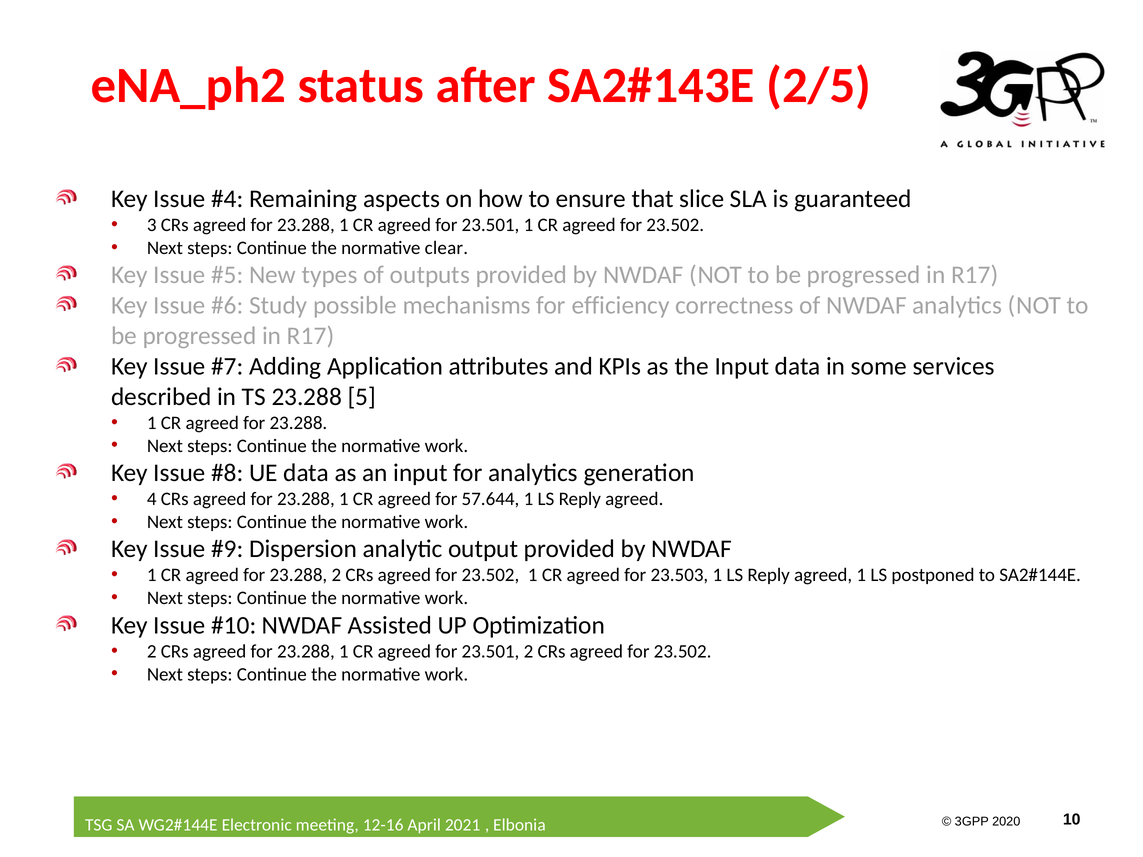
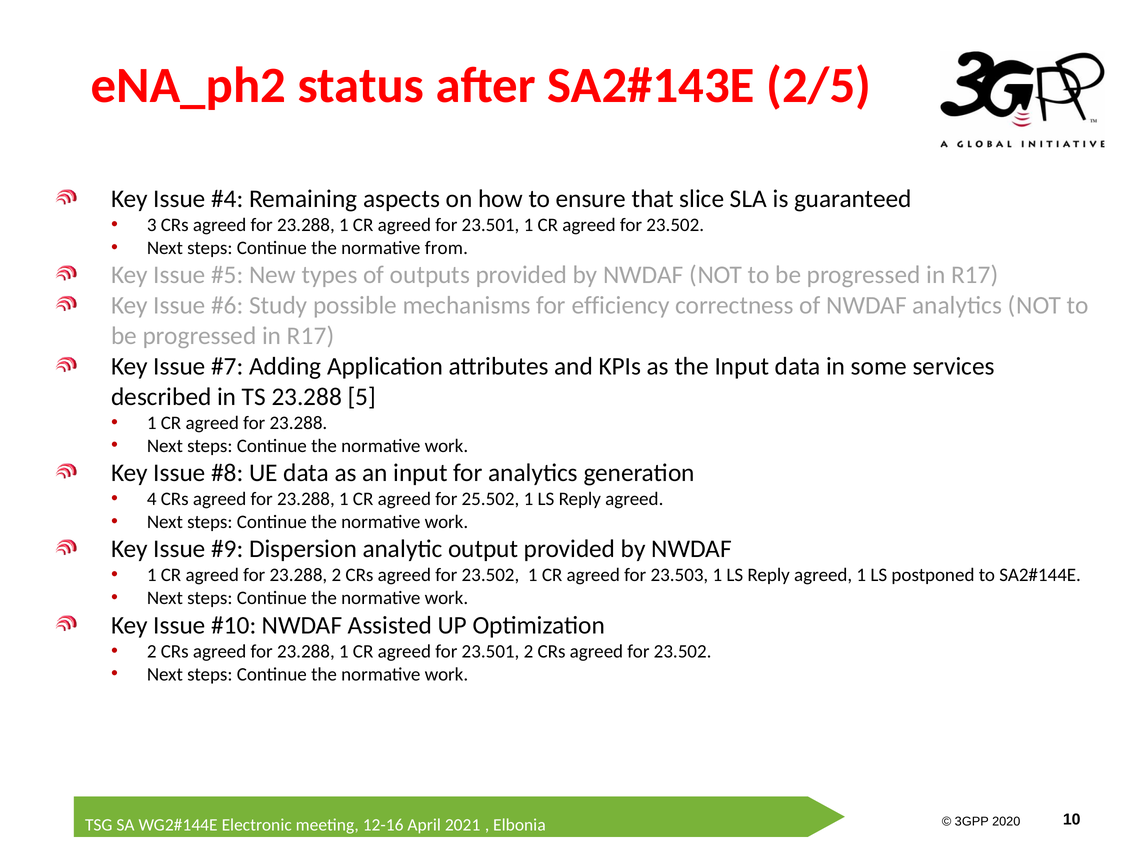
clear: clear -> from (446, 248)
57.644: 57.644 -> 25.502 (490, 499)
